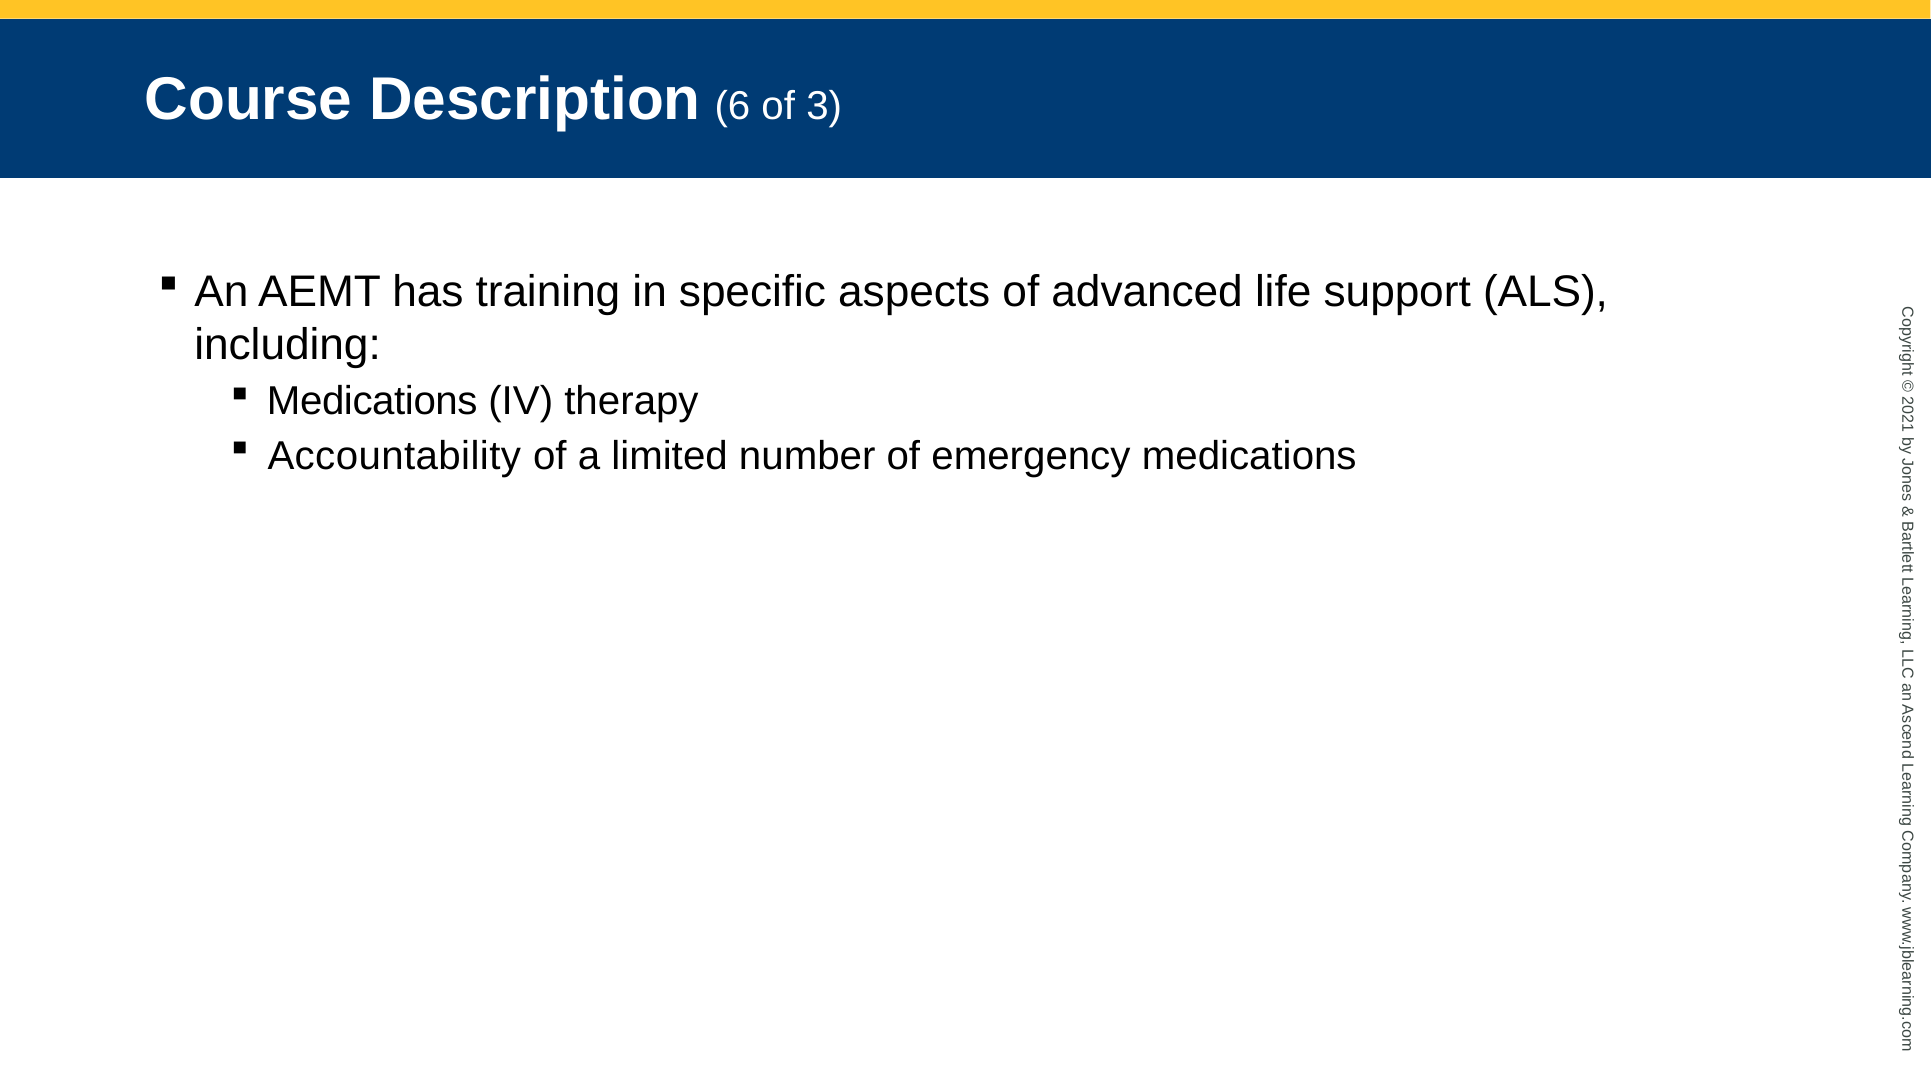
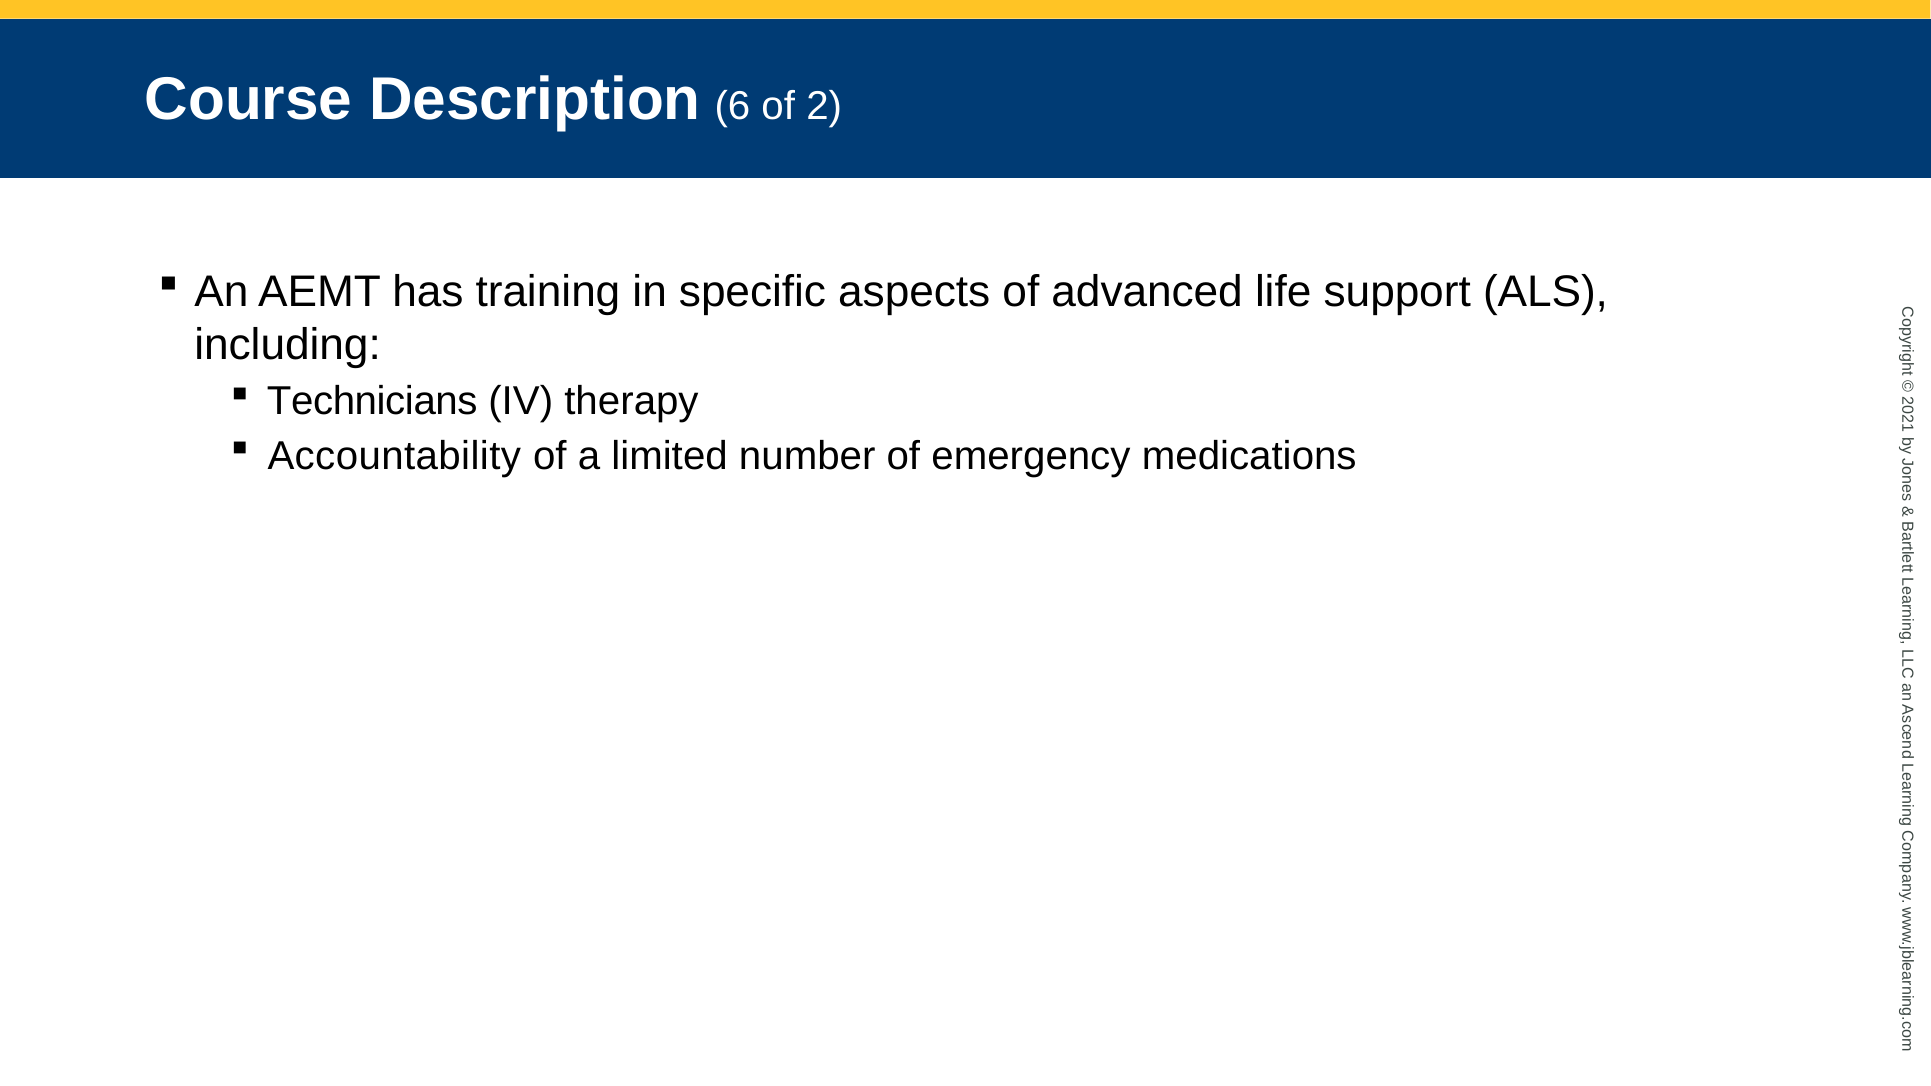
of 3: 3 -> 2 (824, 106)
Medications: Medications -> Technicians (372, 402)
